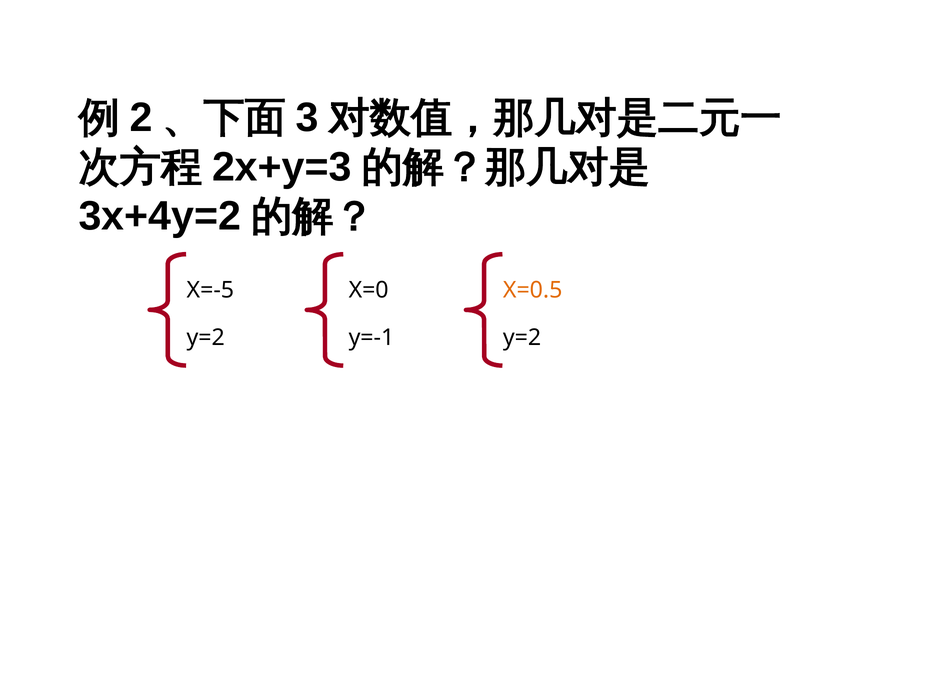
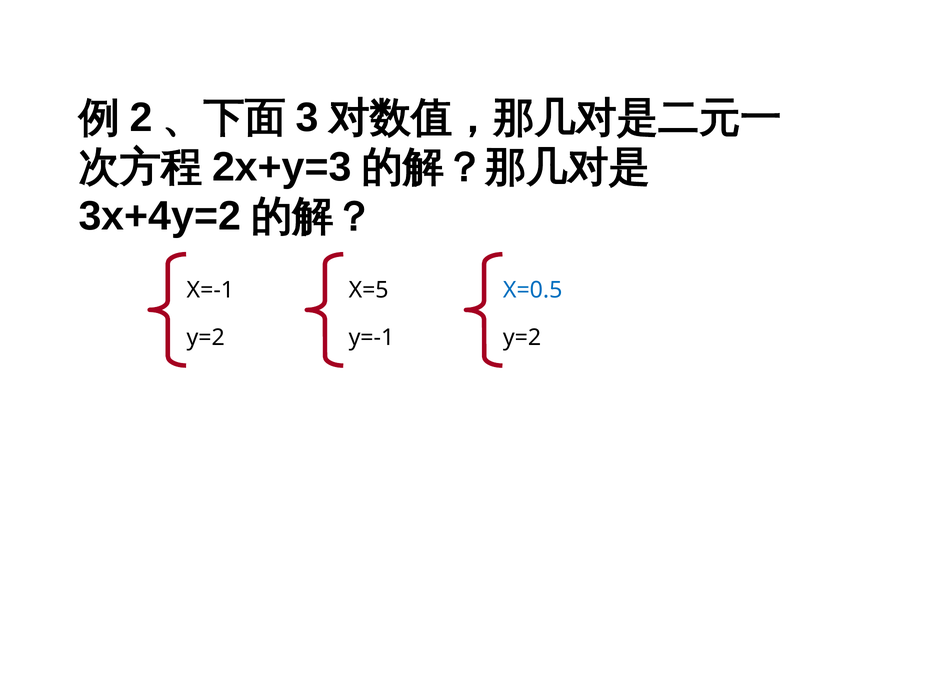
X=-5: X=-5 -> X=-1 (210, 290)
X=0: X=0 -> X=5 (369, 290)
X=0.5 colour: orange -> blue (533, 290)
